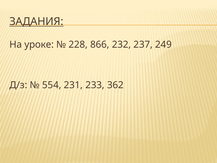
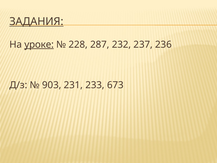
уроке underline: none -> present (39, 44)
866: 866 -> 287 (100, 44)
249: 249 -> 236 (163, 44)
554: 554 -> 903 (52, 85)
362: 362 -> 673 (115, 85)
